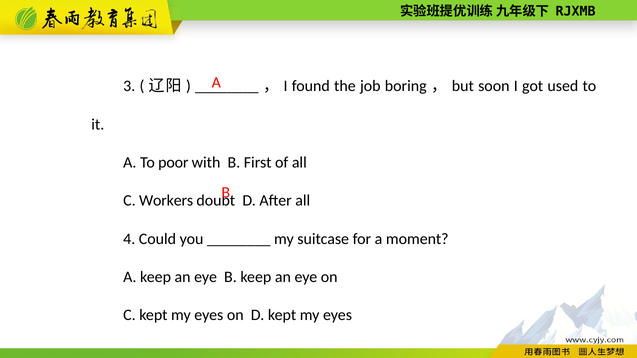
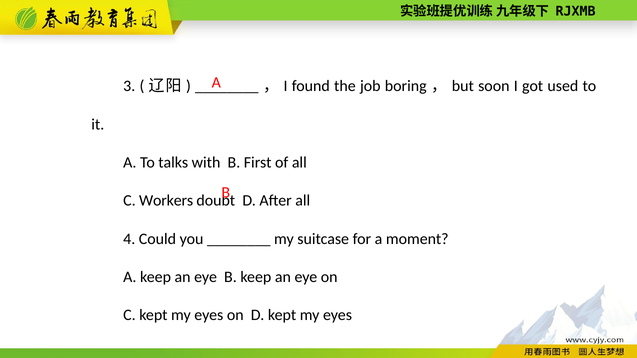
poor: poor -> talks (173, 163)
